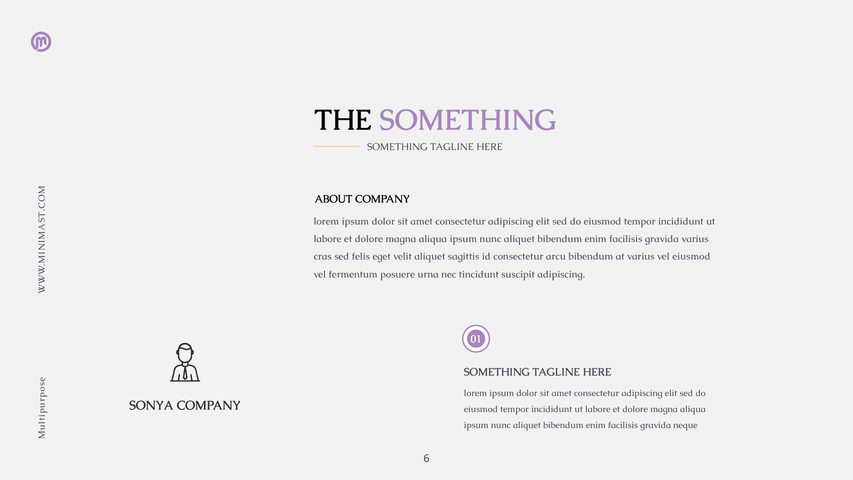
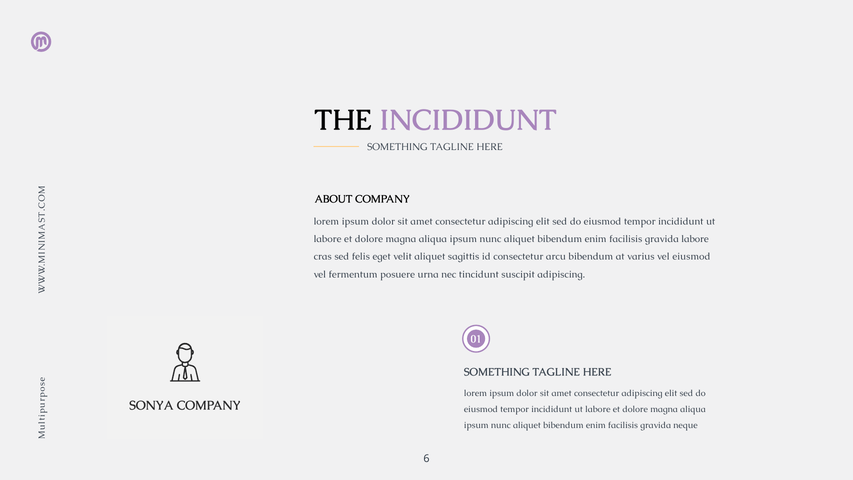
THE SOMETHING: SOMETHING -> INCIDIDUNT (468, 120)
gravida varius: varius -> labore (695, 239)
